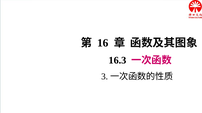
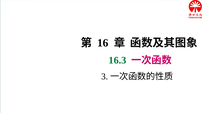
16.3 colour: black -> green (117, 61)
